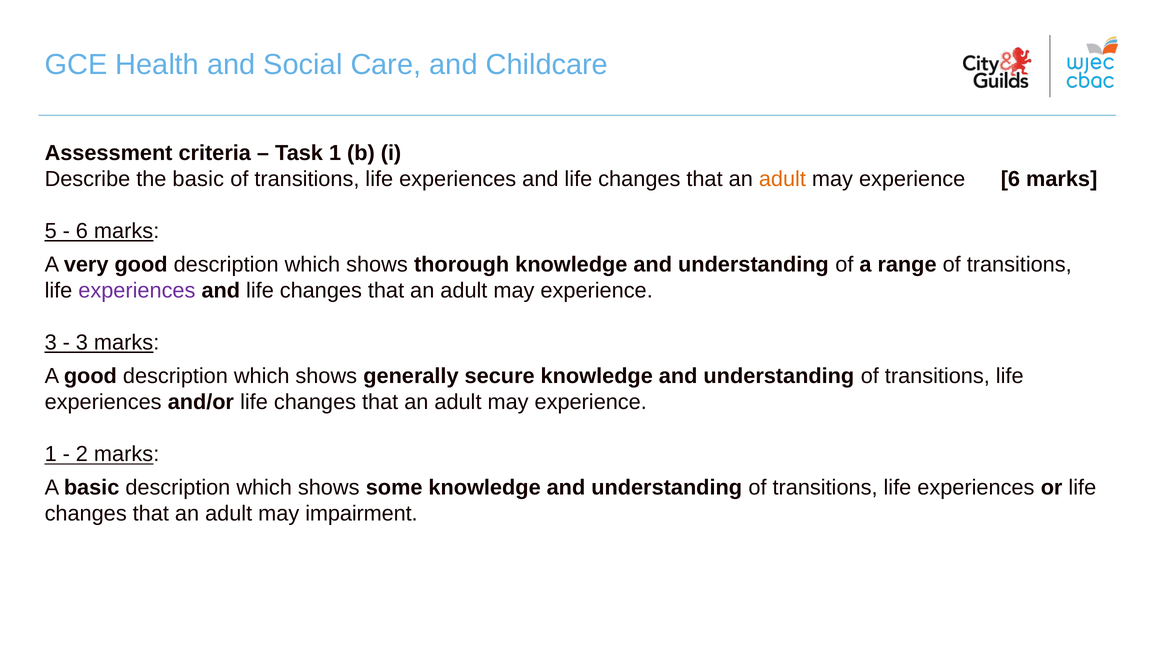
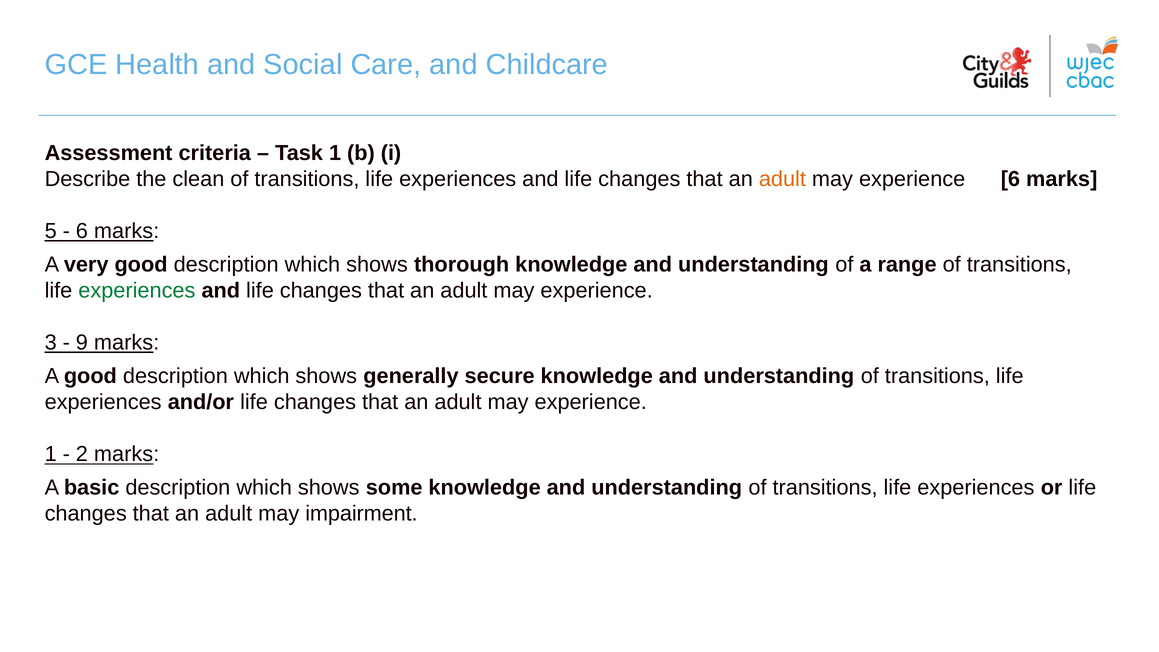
the basic: basic -> clean (198, 179)
experiences colour: purple -> green (137, 291)
3: 3 -> 9 (82, 343)
